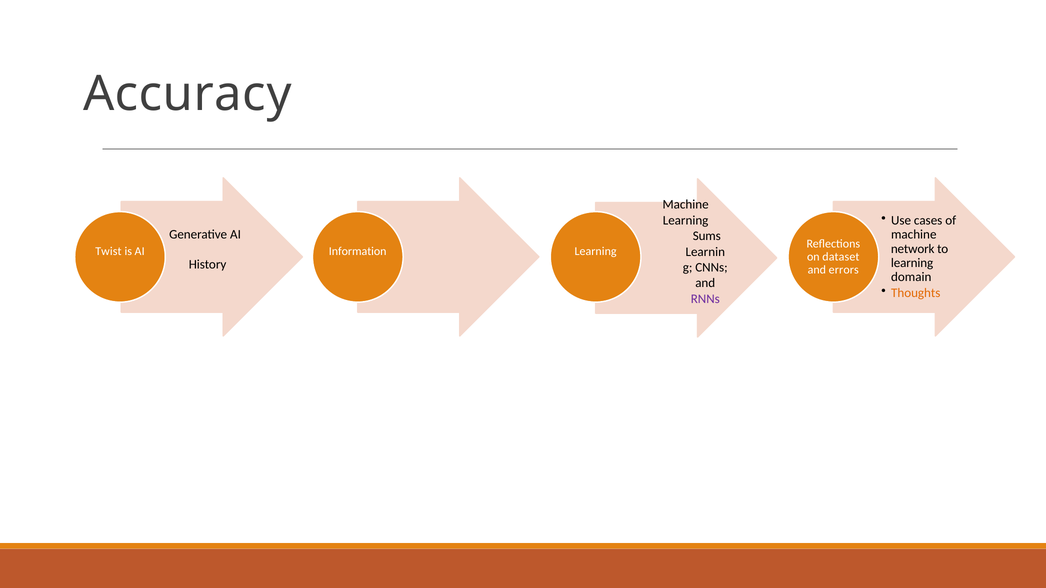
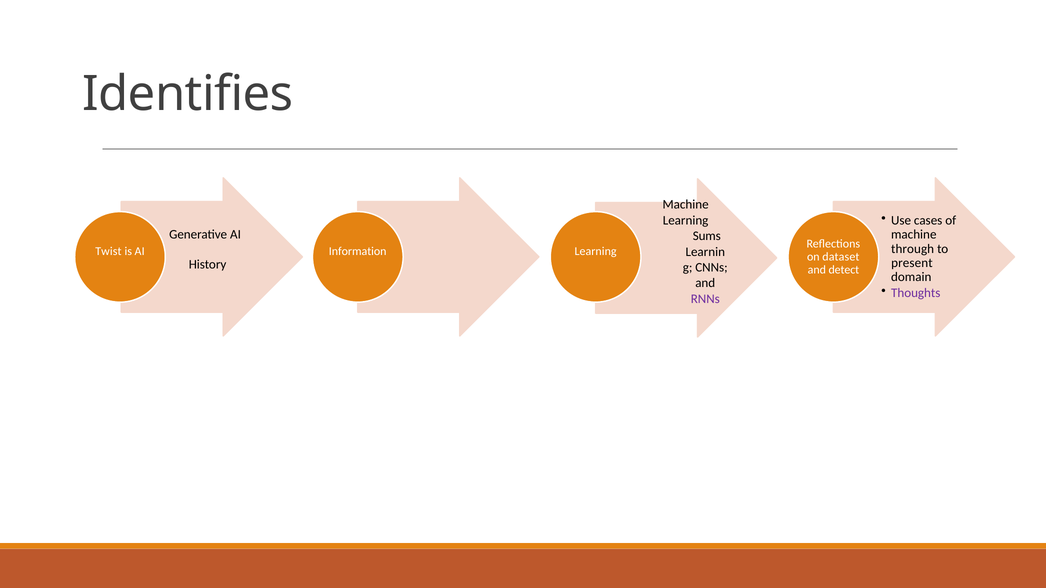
Accuracy: Accuracy -> Identifies (188, 94)
network: network -> through (913, 249)
learning: learning -> present (912, 263)
errors: errors -> detect (844, 270)
Thoughts colour: orange -> purple (916, 293)
